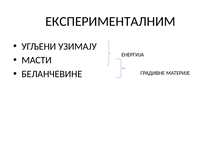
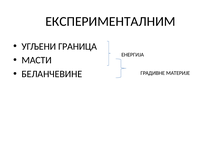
УЗИМАЈУ: УЗИМАЈУ -> ГРАНИЦА (78, 46)
